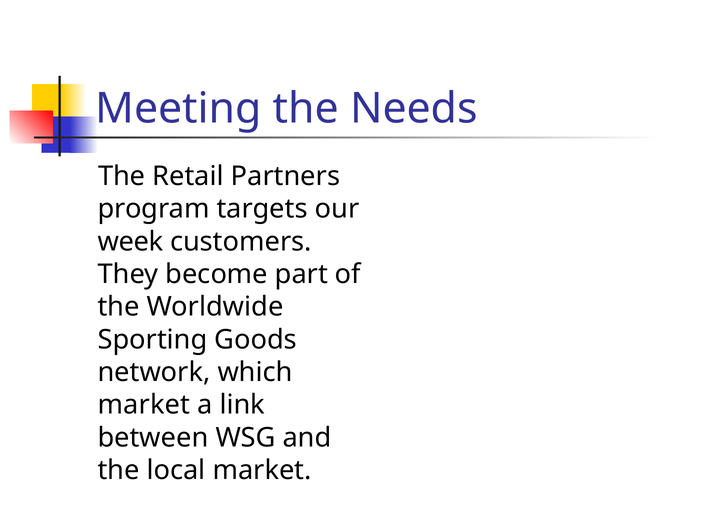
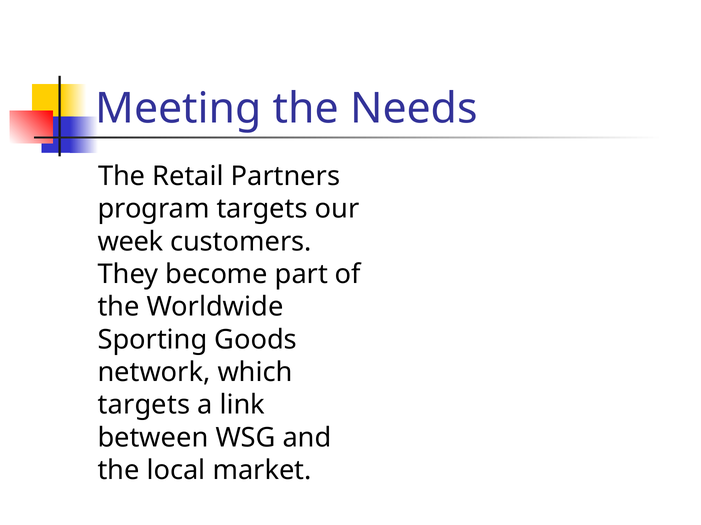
market: market -> targets (144, 406)
